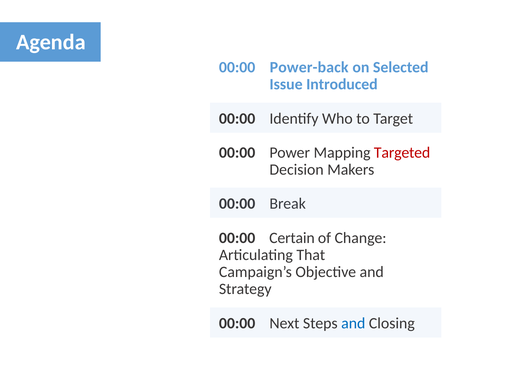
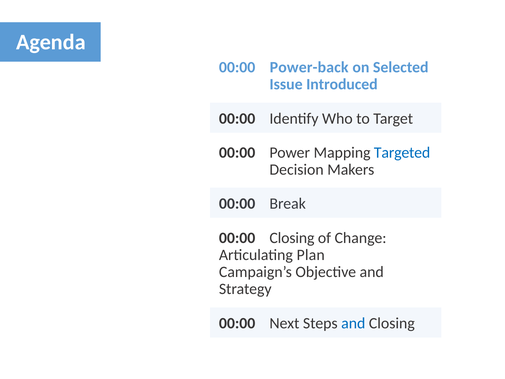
Targeted colour: red -> blue (402, 152)
00:00 Certain: Certain -> Closing (292, 238)
That: That -> Plan (311, 255)
